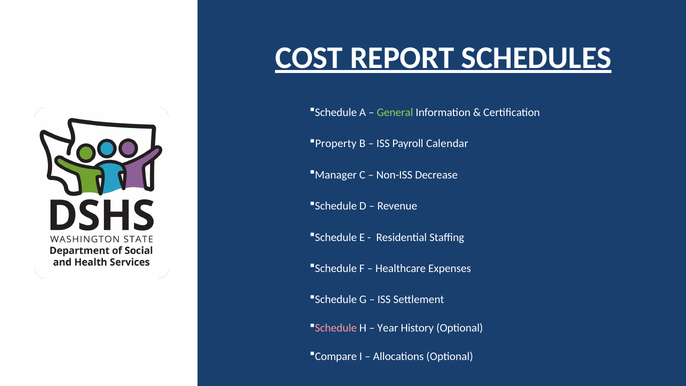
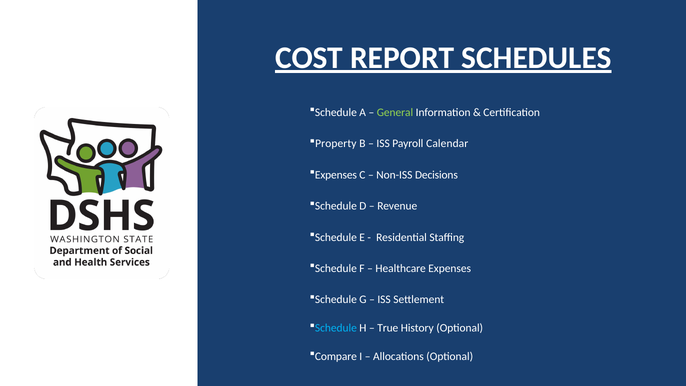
Manager: Manager -> Expenses (336, 175)
Decrease: Decrease -> Decisions (436, 175)
Schedule colour: pink -> light blue (336, 328)
Year: Year -> True (388, 328)
